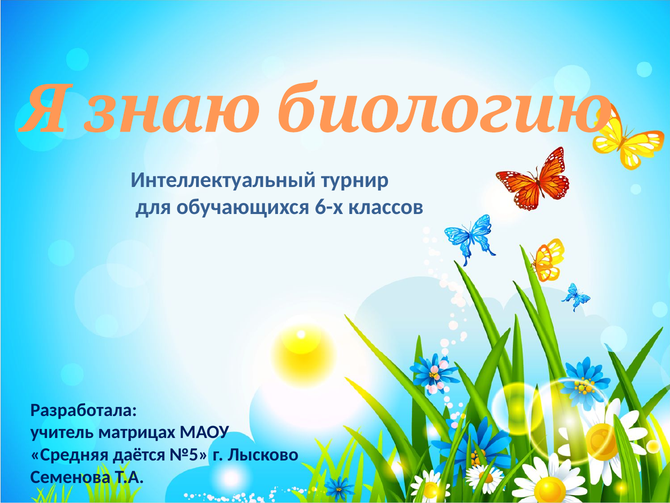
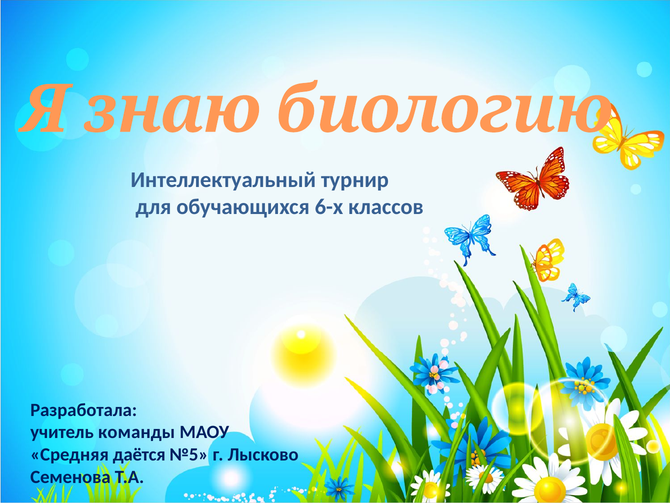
матрицах: матрицах -> команды (137, 432)
